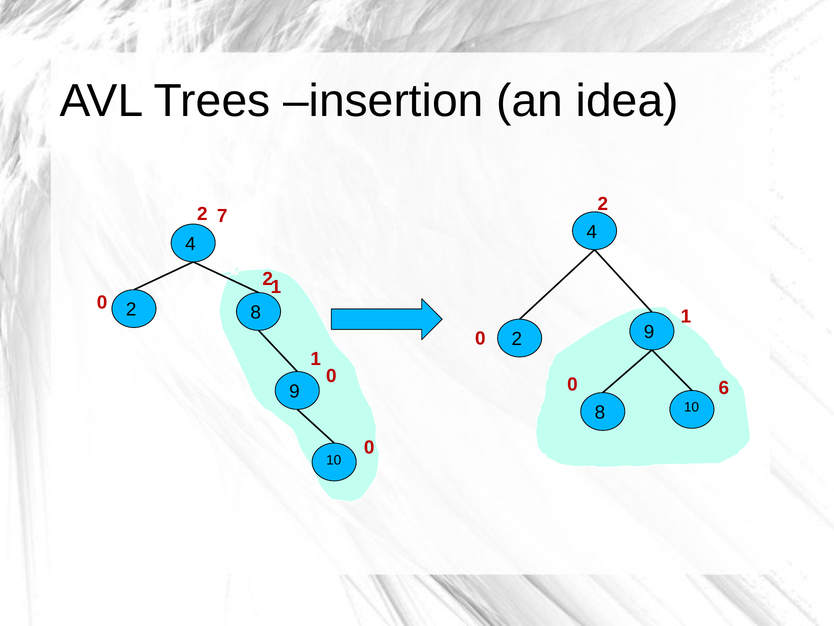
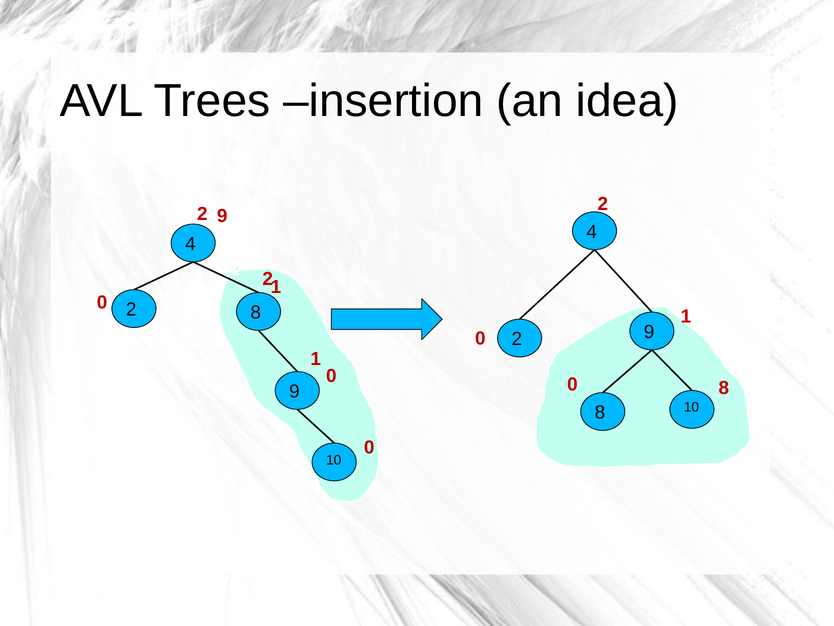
2 7: 7 -> 9 (222, 216)
0 6: 6 -> 8 (724, 388)
